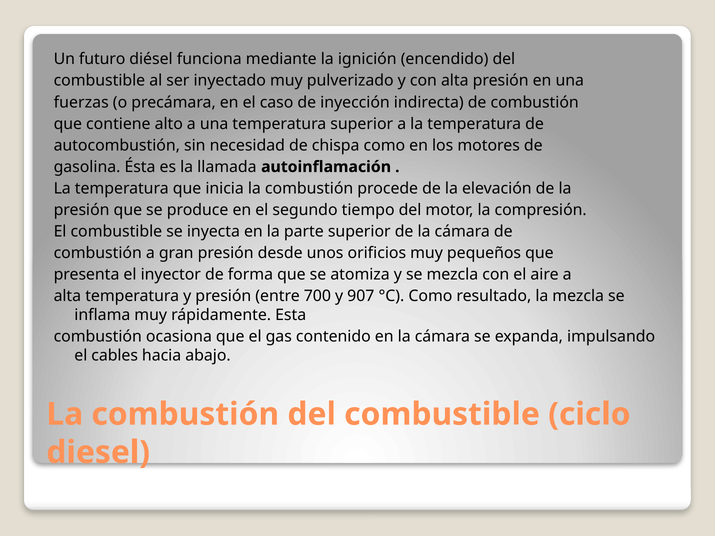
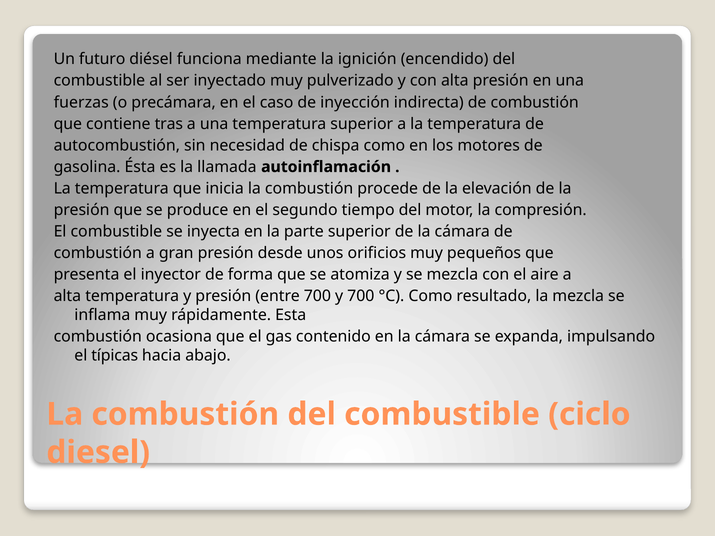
alto: alto -> tras (169, 124)
y 907: 907 -> 700 (361, 296)
cables: cables -> típicas (115, 356)
